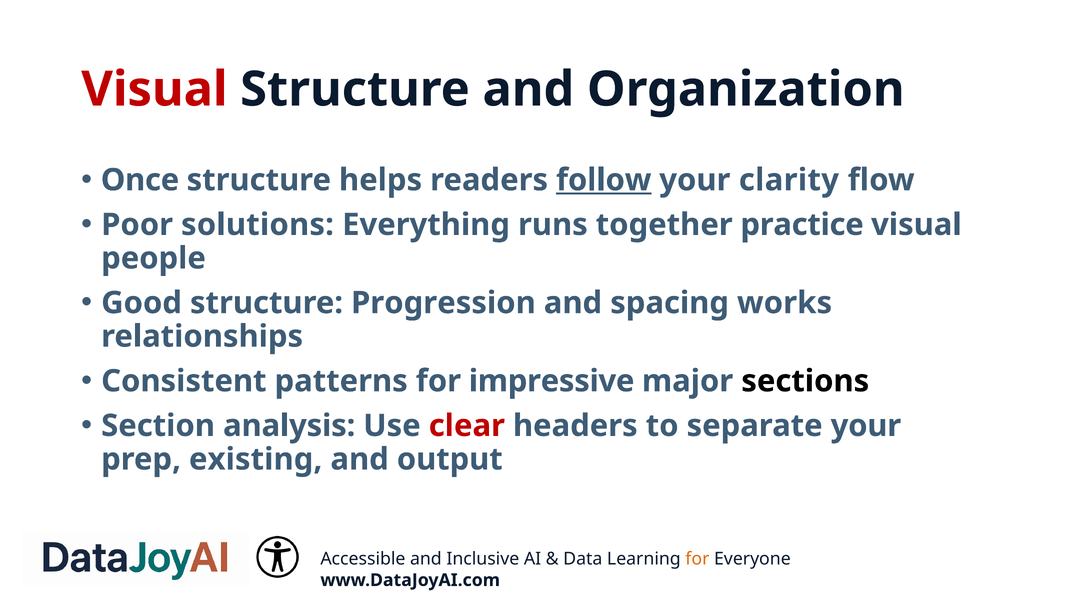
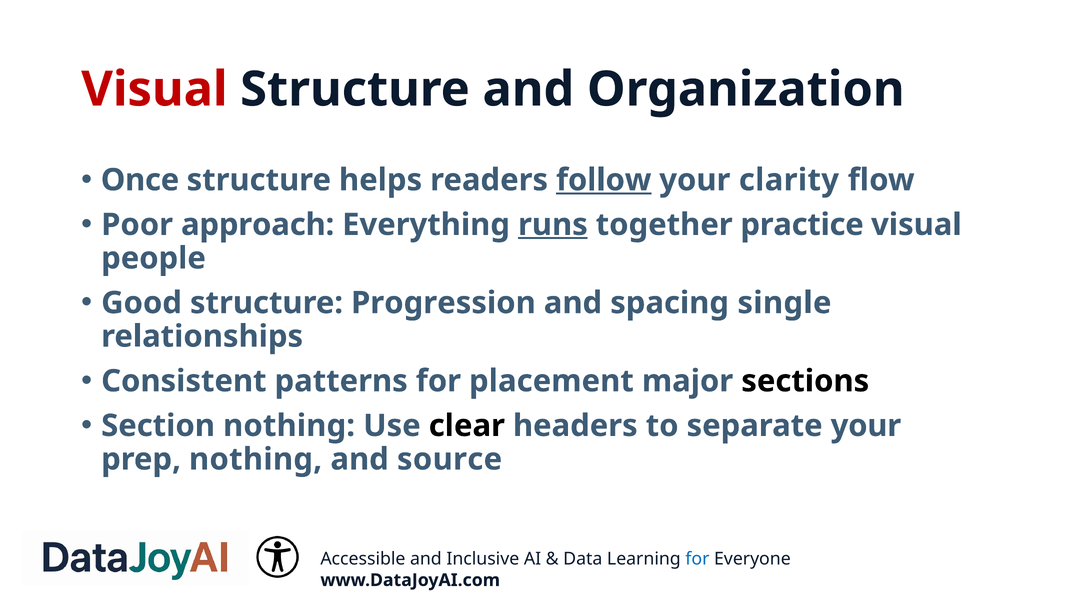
solutions: solutions -> approach (258, 225)
runs underline: none -> present (553, 225)
works: works -> single (784, 303)
impressive: impressive -> placement (551, 381)
Section analysis: analysis -> nothing (289, 426)
clear colour: red -> black (467, 426)
prep existing: existing -> nothing (256, 459)
output: output -> source (450, 459)
for colour: orange -> blue (697, 559)
